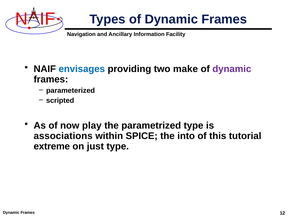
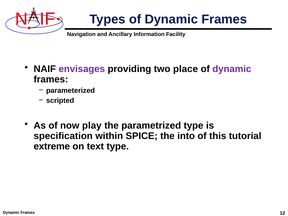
envisages colour: blue -> purple (82, 69)
make: make -> place (186, 69)
associations: associations -> specification (63, 136)
just: just -> text (95, 146)
